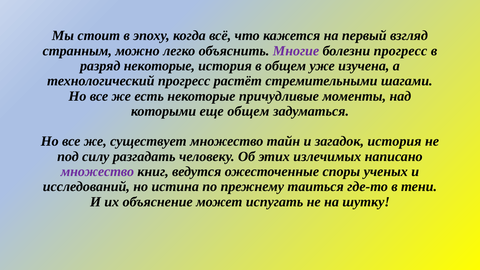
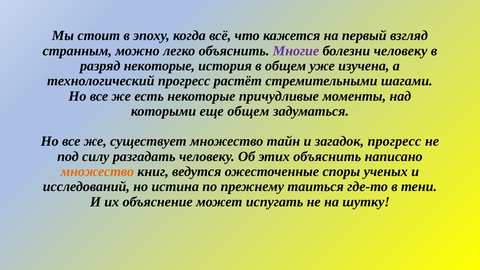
болезни прогресс: прогресс -> человеку (401, 51)
загадок история: история -> прогресс (394, 141)
этих излечимых: излечимых -> объяснить (327, 156)
множество colour: purple -> orange (97, 172)
